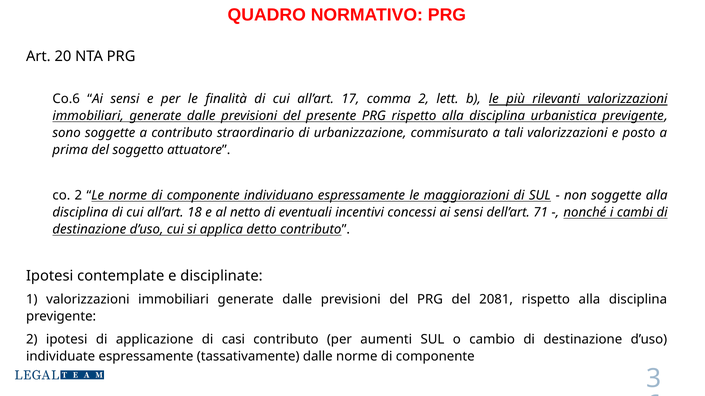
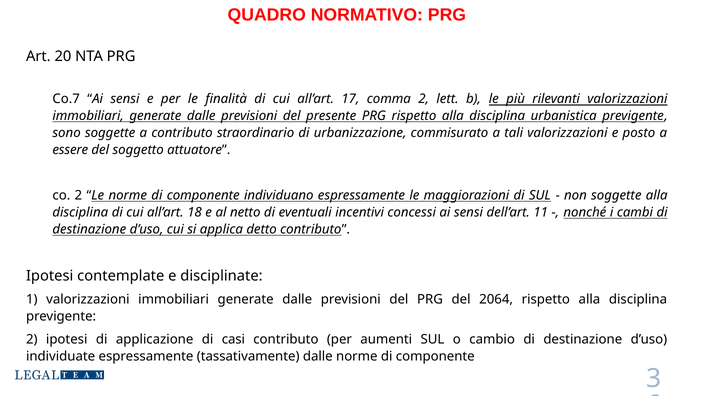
Co.6: Co.6 -> Co.7 (66, 99)
prima: prima -> essere (70, 150)
71: 71 -> 11 (541, 213)
2081: 2081 -> 2064 (496, 300)
